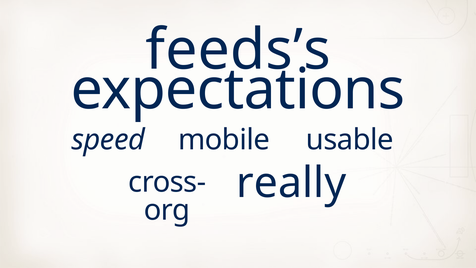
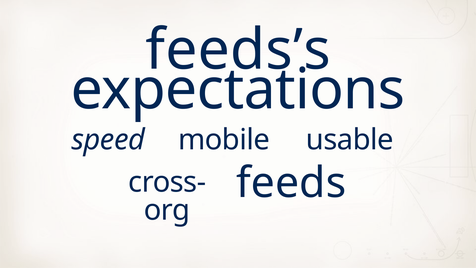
really: really -> feeds (291, 183)
